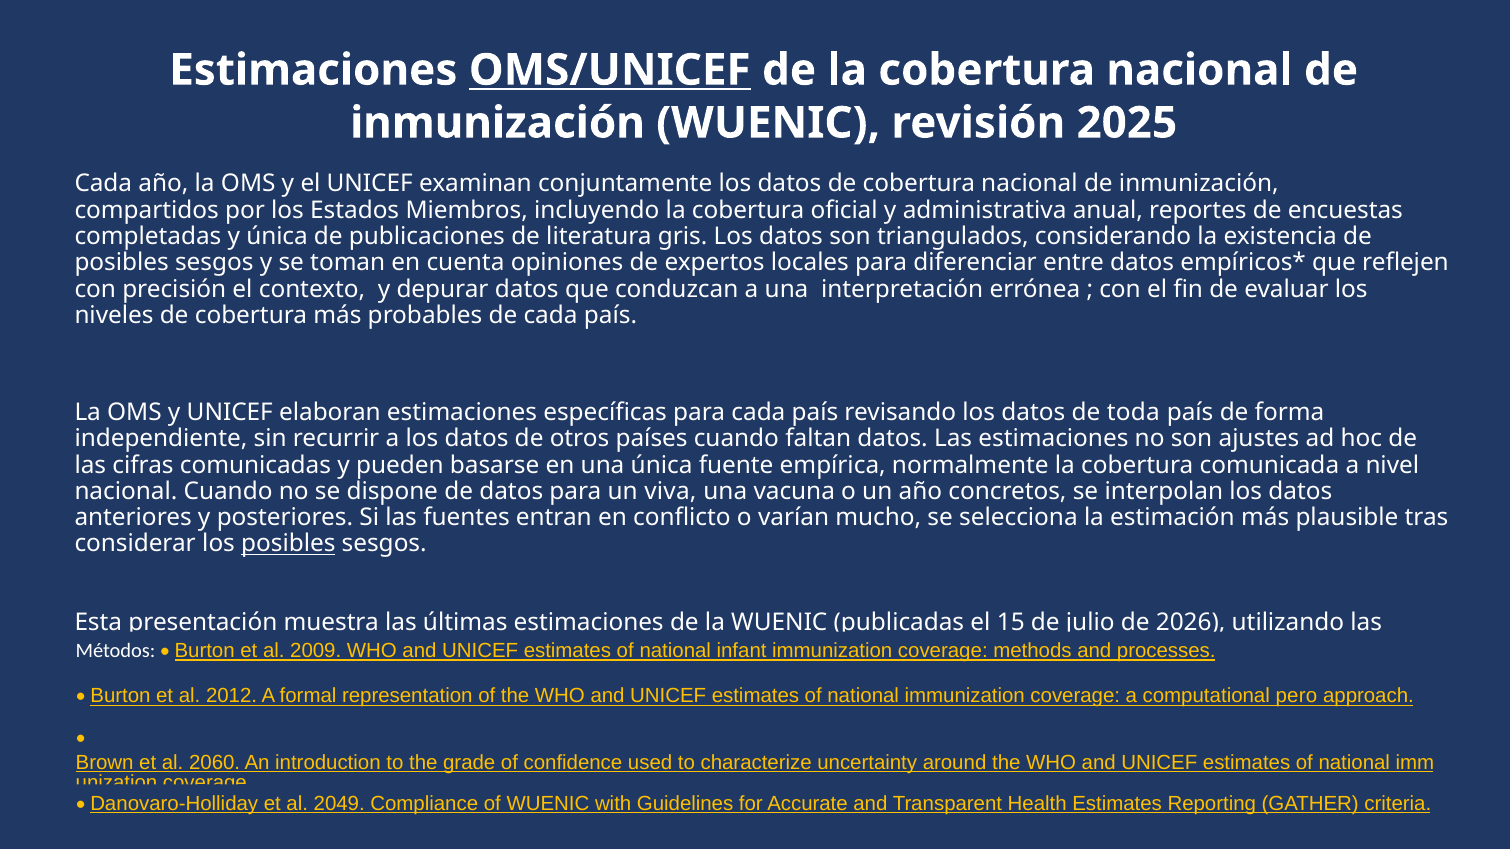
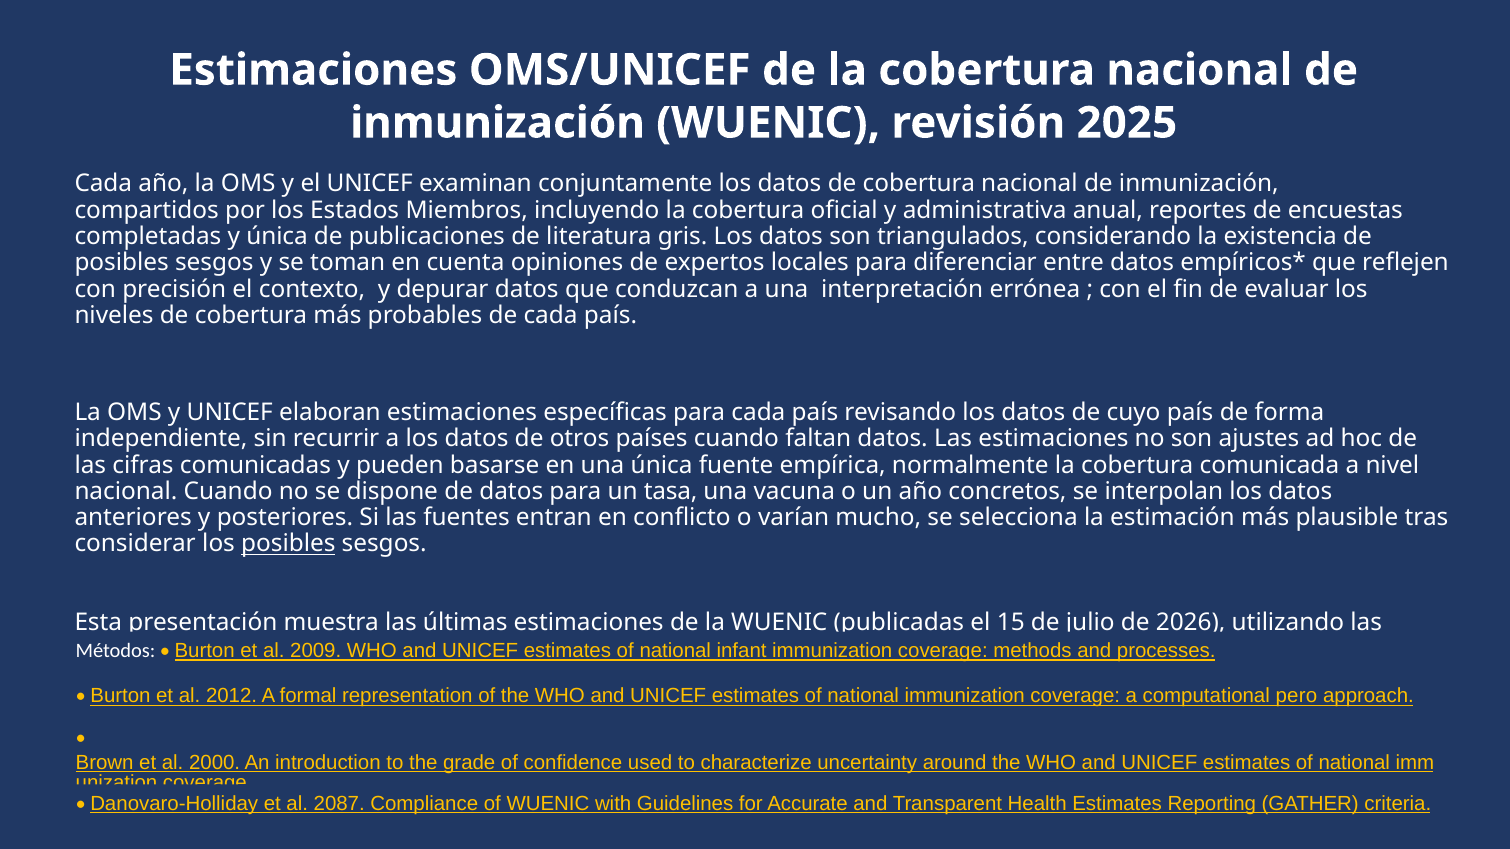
OMS/UNICEF underline: present -> none (610, 70)
toda: toda -> cuyo (1134, 413)
viva: viva -> tasa (671, 492)
2060: 2060 -> 2000 (215, 763)
2049: 2049 -> 2087 (339, 804)
